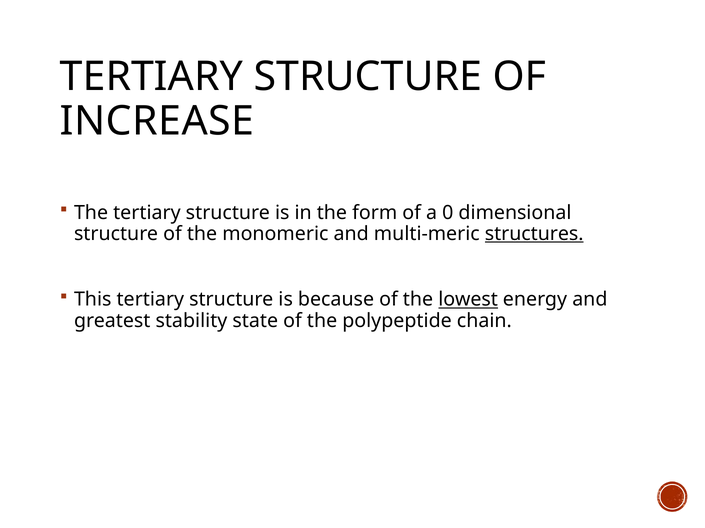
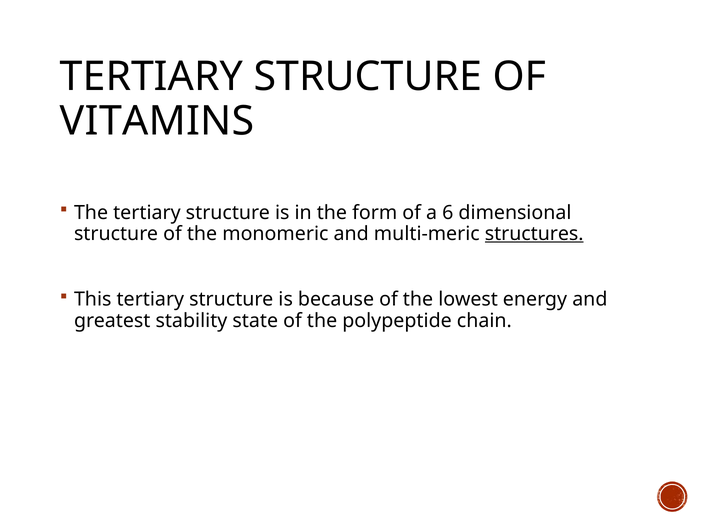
INCREASE: INCREASE -> VITAMINS (157, 121)
0: 0 -> 6 (448, 213)
lowest underline: present -> none (468, 300)
